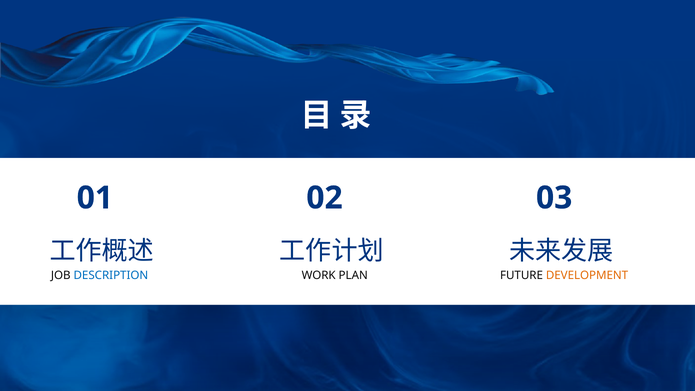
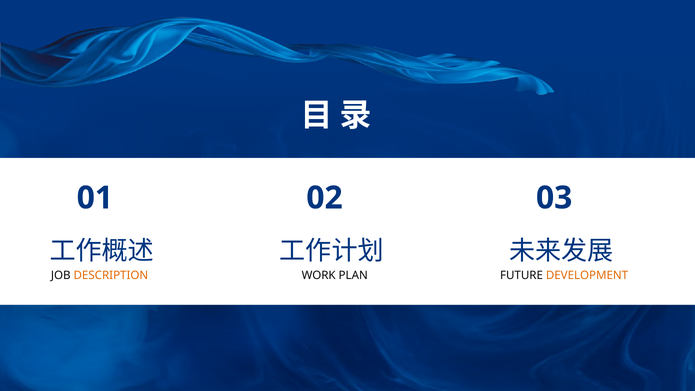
DESCRIPTION colour: blue -> orange (111, 275)
